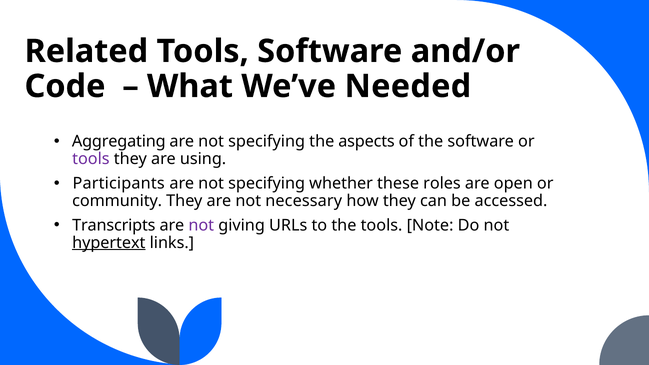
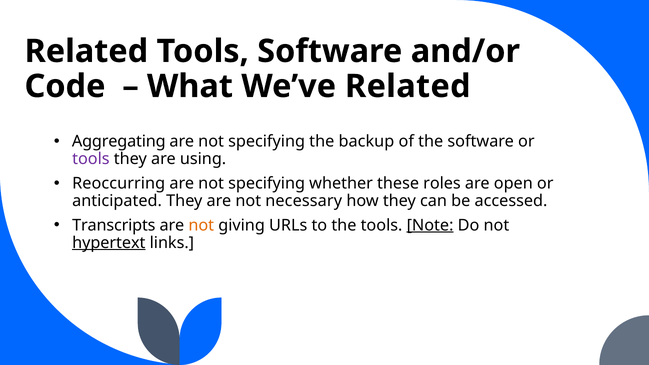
We’ve Needed: Needed -> Related (408, 86)
aspects: aspects -> backup (366, 142)
Participants: Participants -> Reoccurring (119, 183)
community: community -> anticipated (117, 201)
not colour: purple -> orange (201, 225)
Note underline: none -> present (430, 225)
